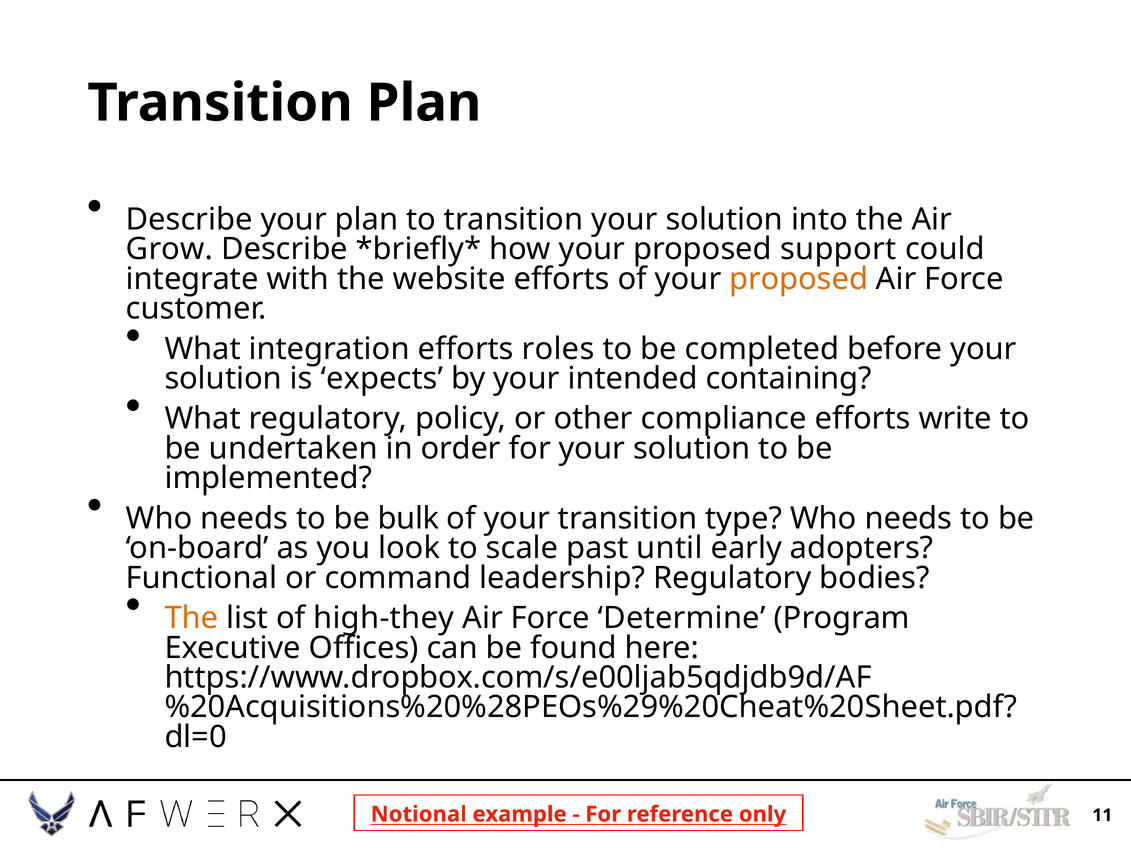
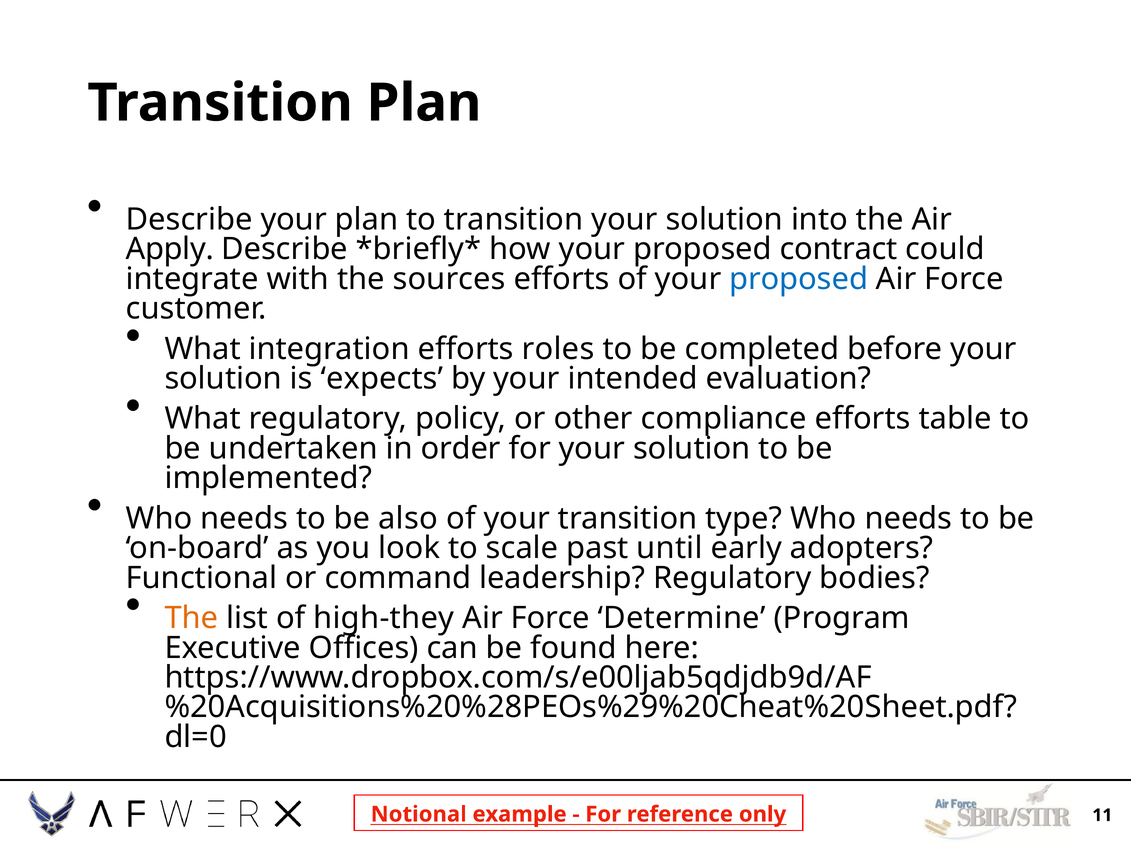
Grow: Grow -> Apply (170, 249)
support: support -> contract (839, 249)
website: website -> sources (449, 279)
proposed colour: orange -> blue (799, 279)
containing: containing -> evaluation (788, 379)
write: write -> table (955, 419)
bulk: bulk -> also (408, 519)
